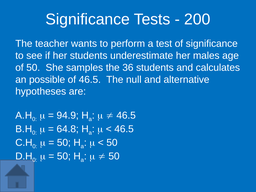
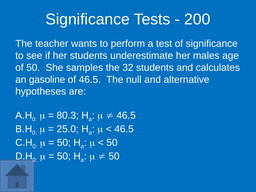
36: 36 -> 32 (128, 68)
possible: possible -> gasoline (47, 80)
94.9: 94.9 -> 80.3 (68, 115)
64.8: 64.8 -> 25.0 (68, 129)
